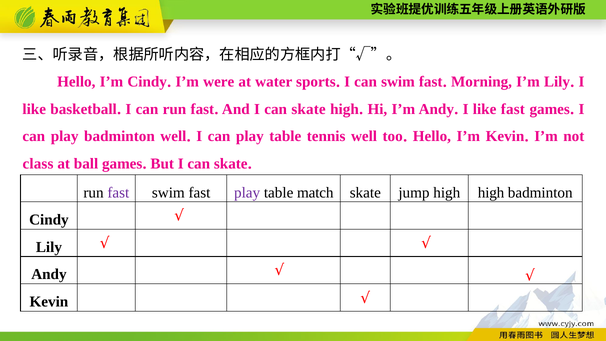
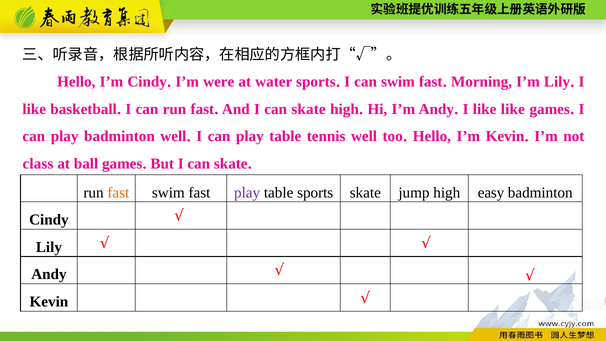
like fast: fast -> like (513, 109)
fast colour: purple -> orange (118, 193)
table match: match -> sports (315, 193)
high high: high -> easy (491, 193)
